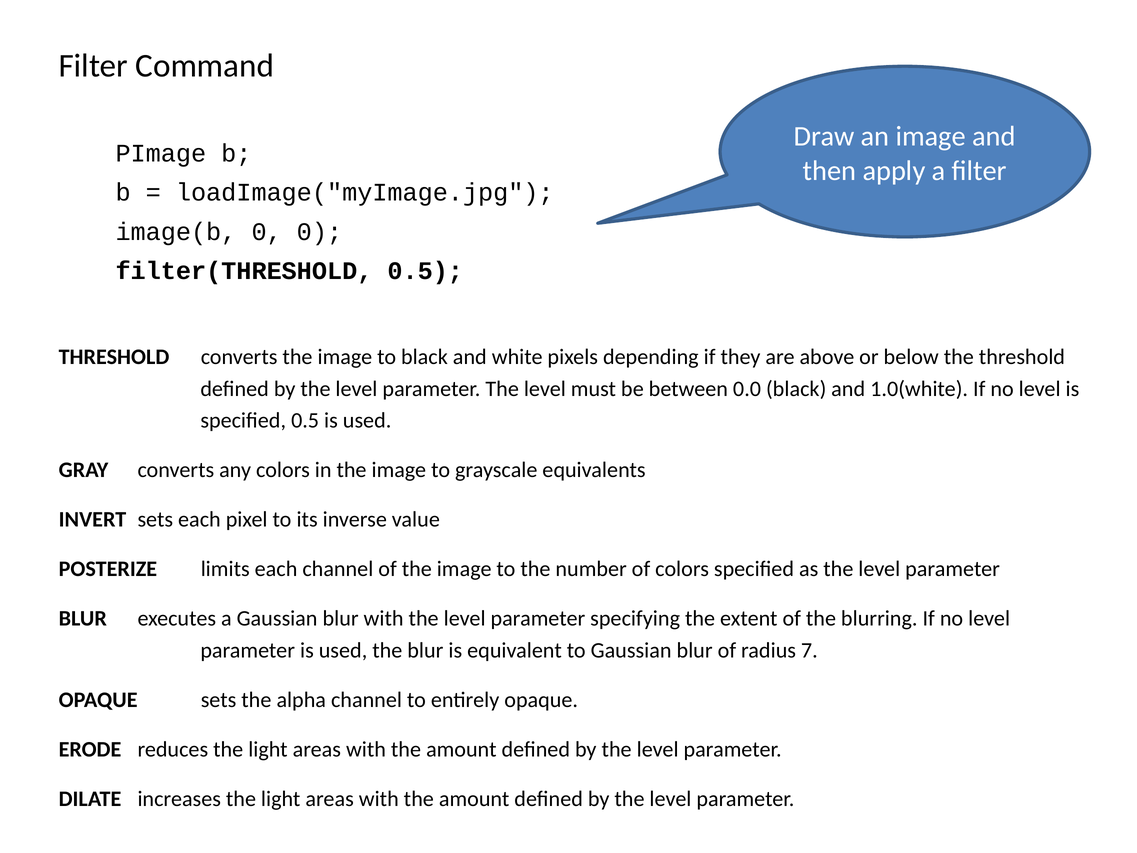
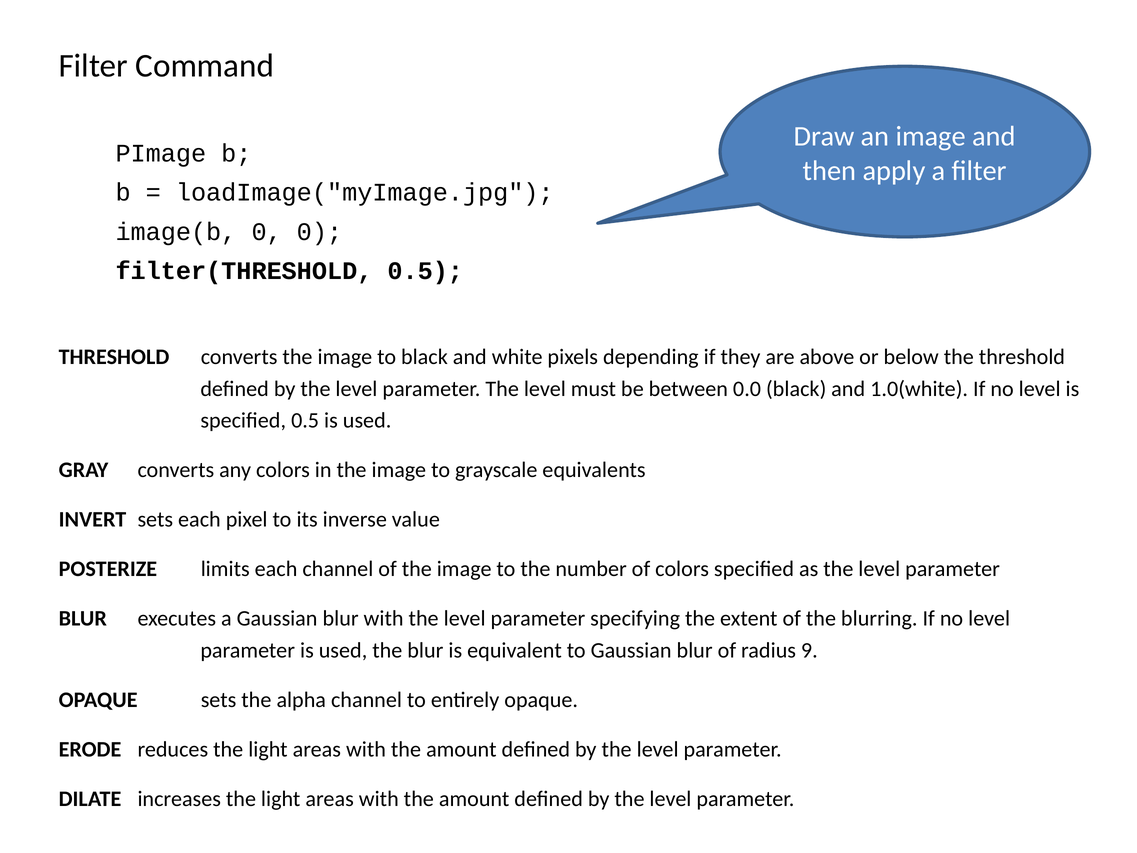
7: 7 -> 9 (809, 650)
